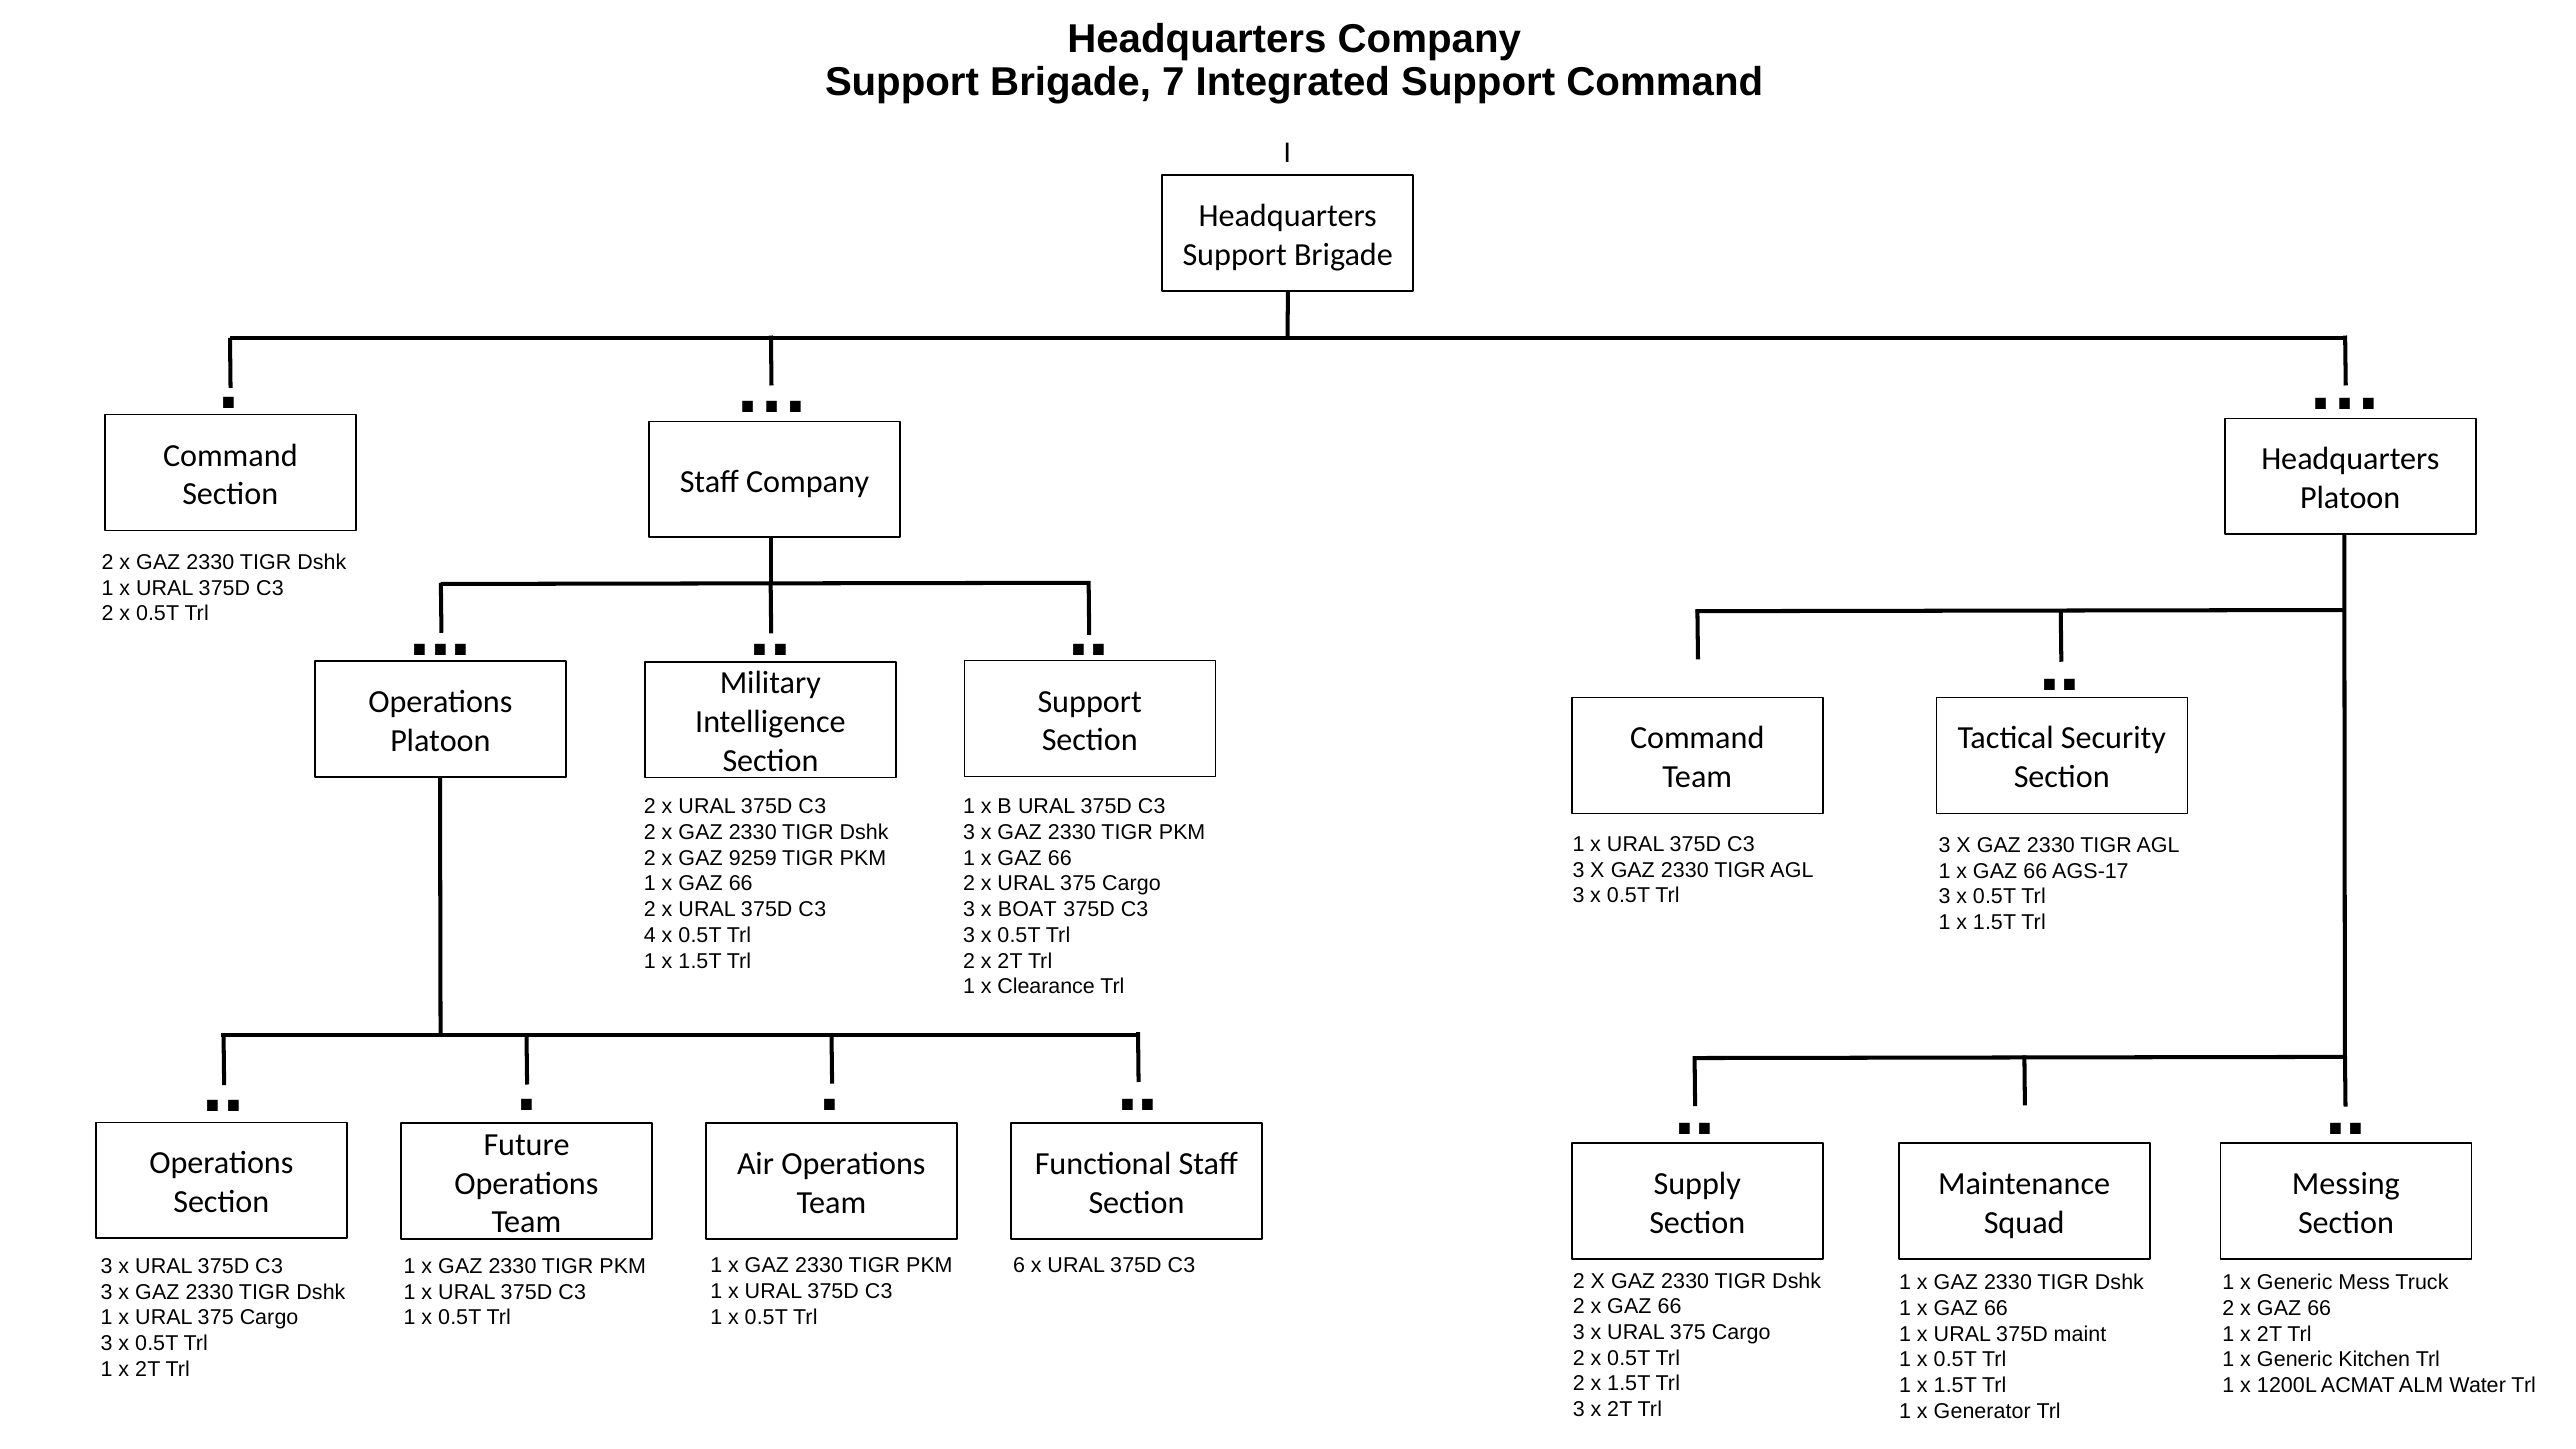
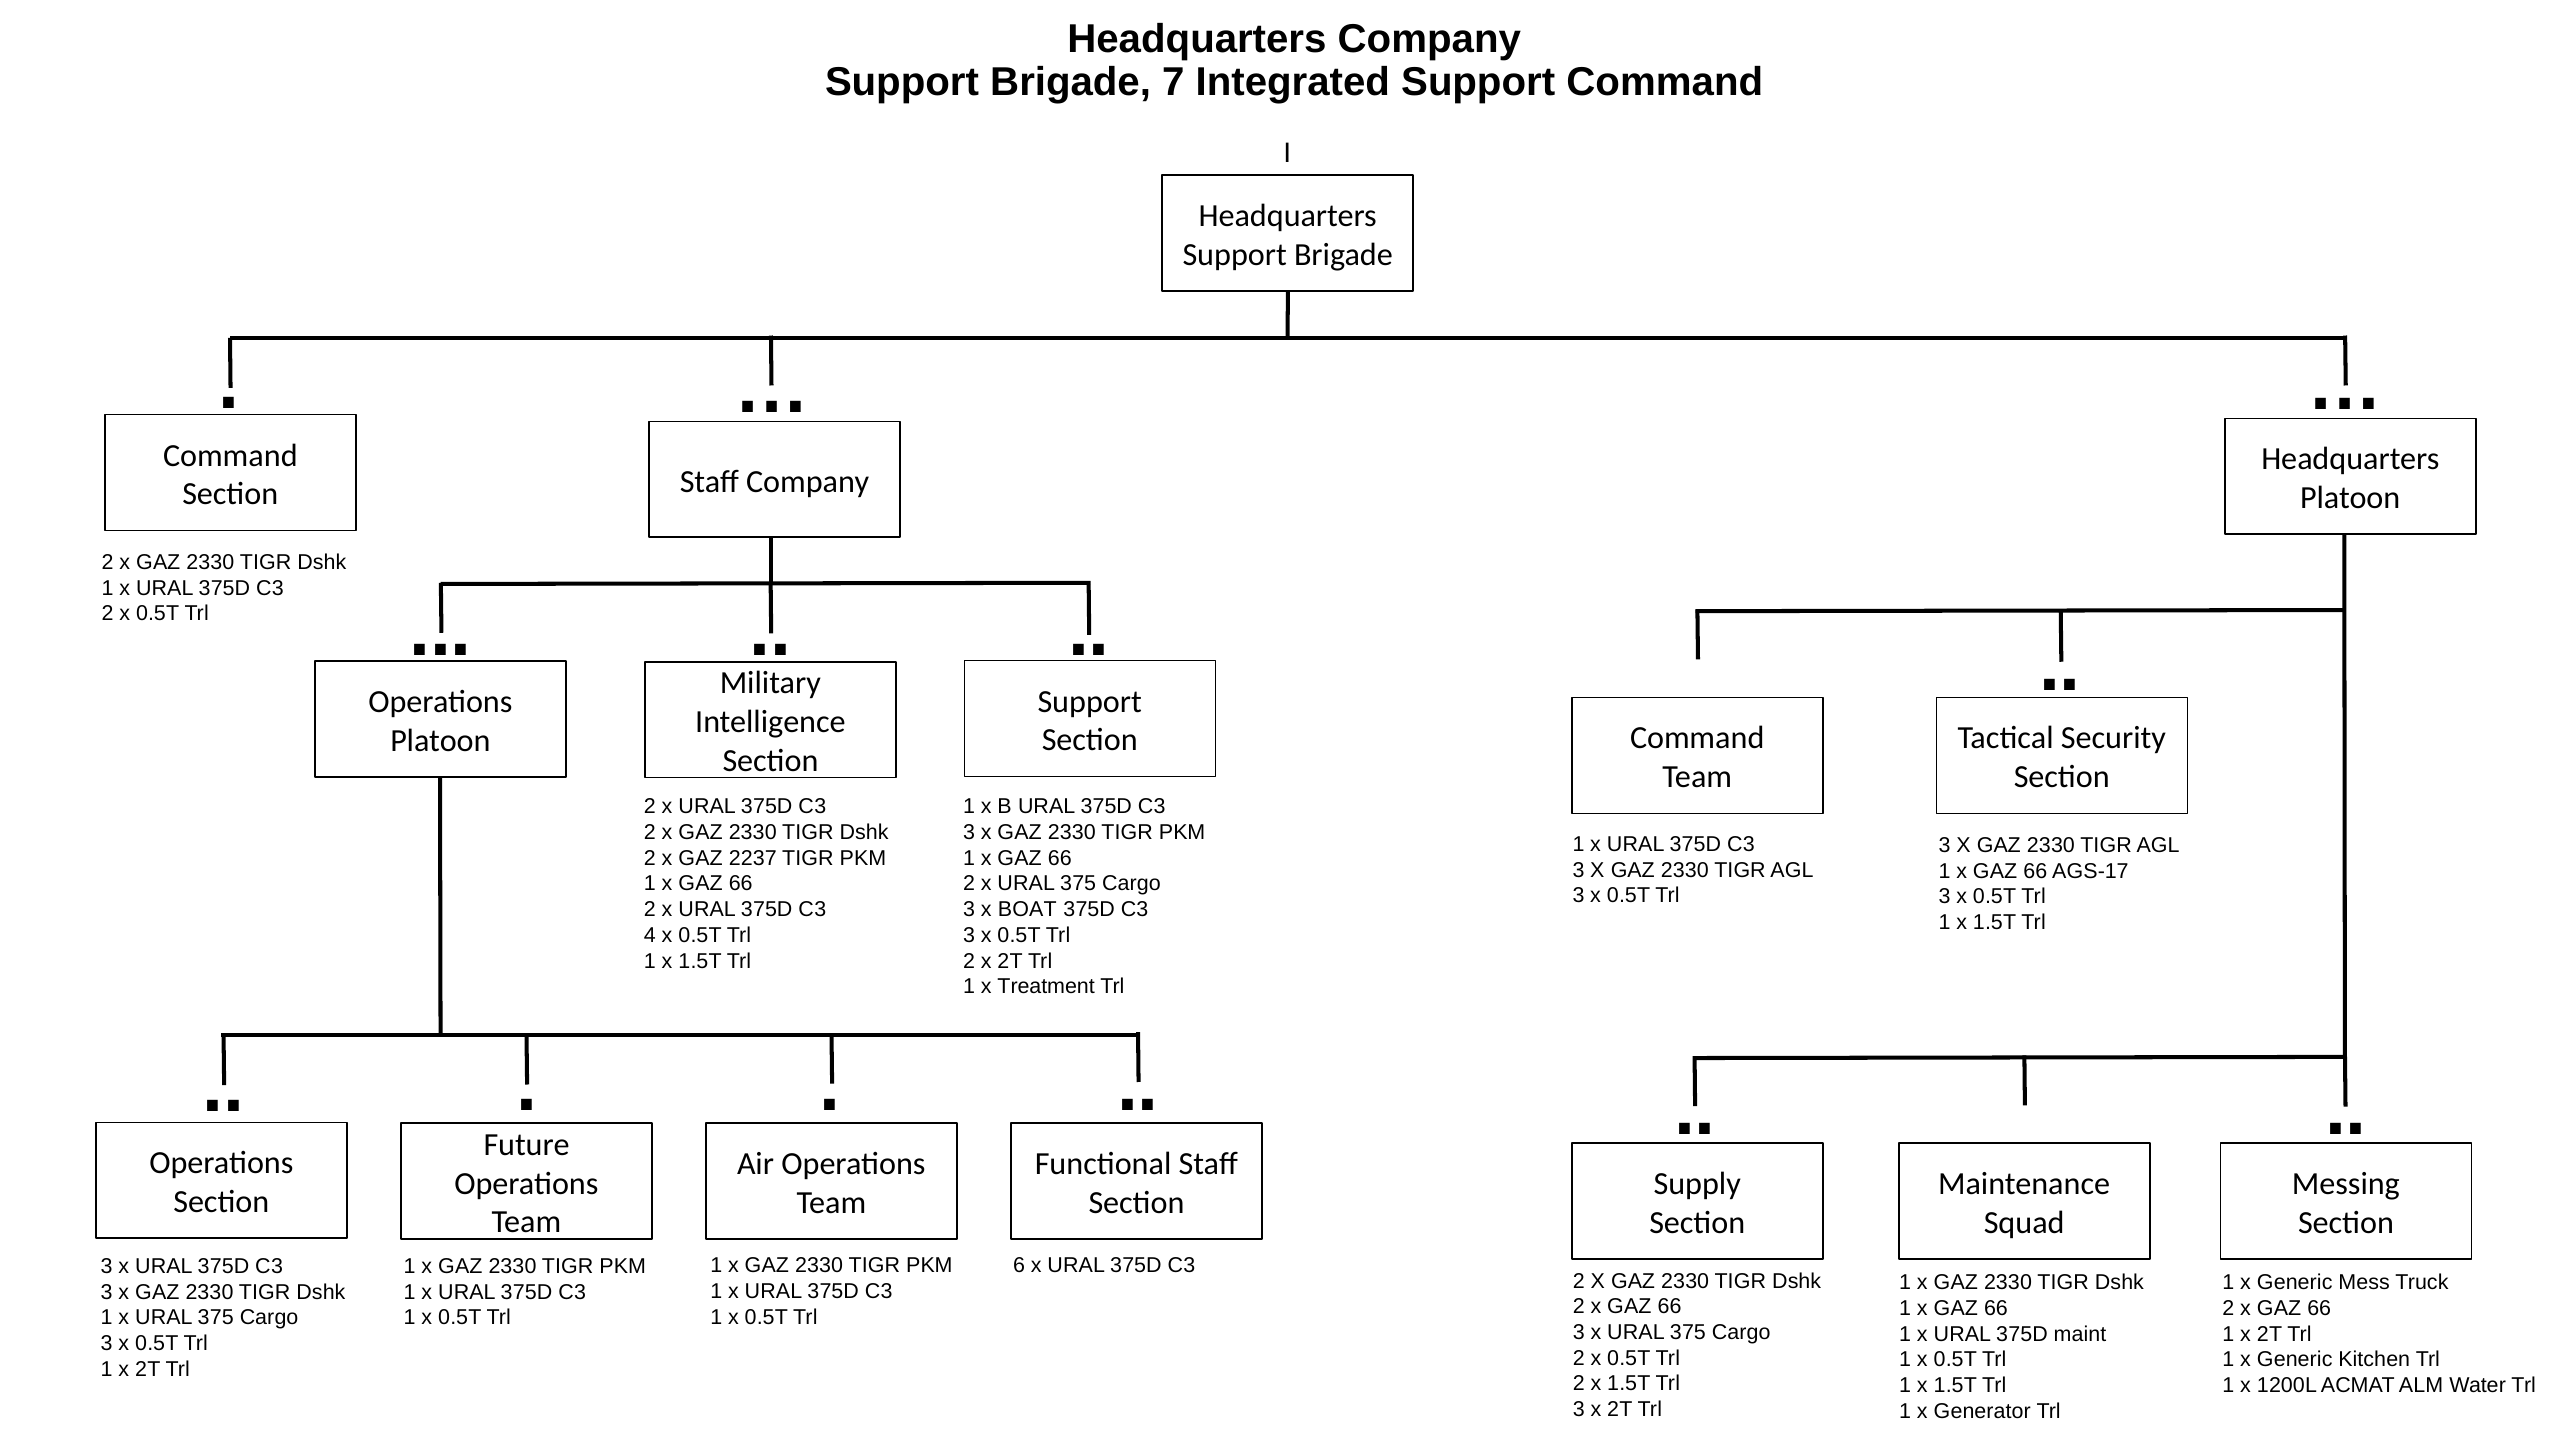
9259: 9259 -> 2237 (753, 858)
Clearance: Clearance -> Treatment (1046, 987)
